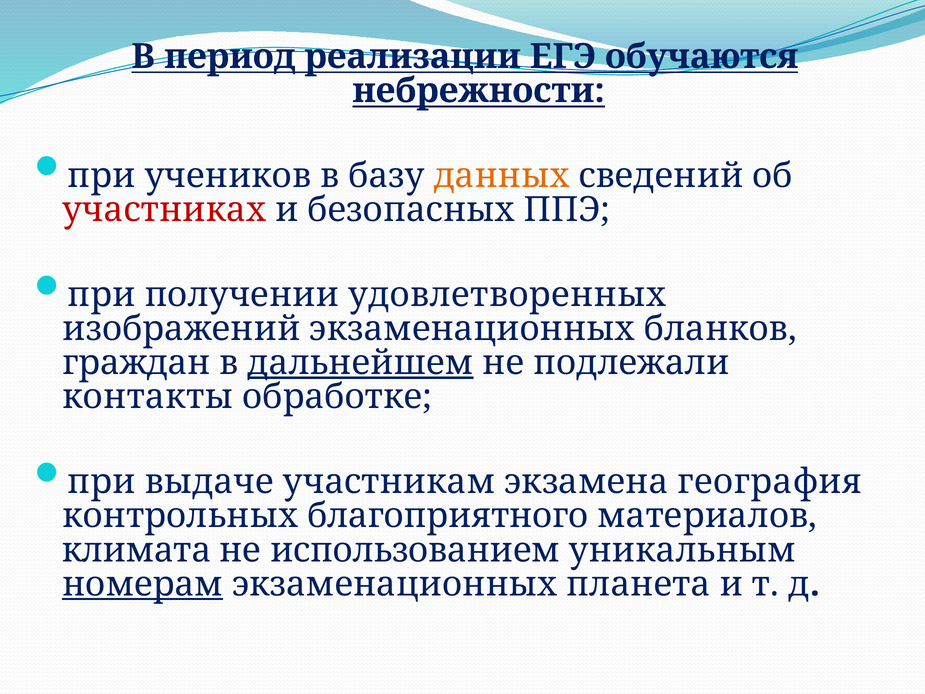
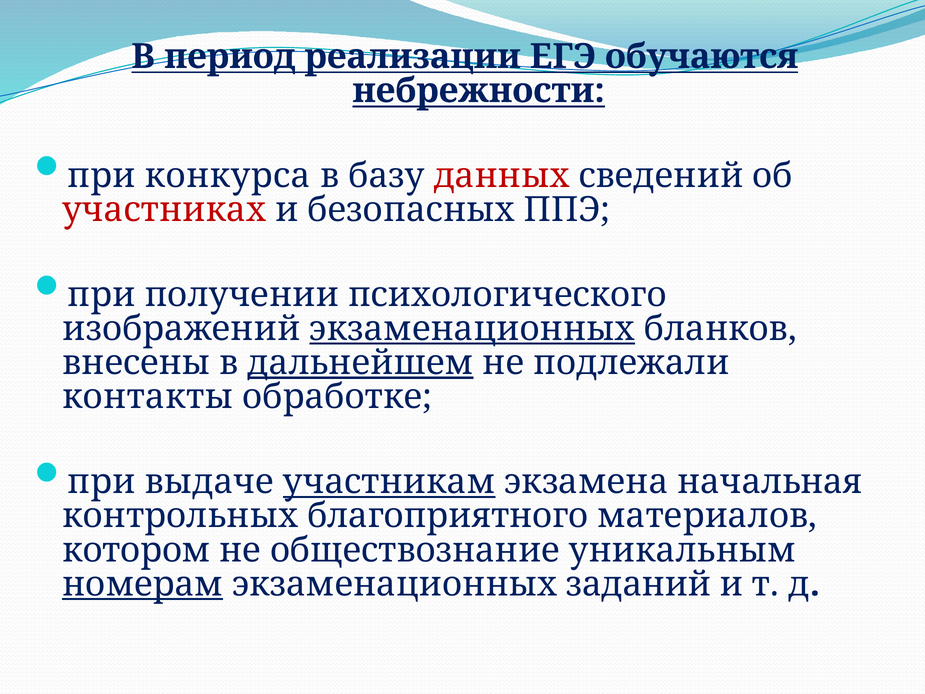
учеников: учеников -> конкурса (228, 176)
данных colour: orange -> red (502, 176)
удовлетворенных: удовлетворенных -> психологического (507, 295)
экзаменационных underline: none -> present (472, 329)
граждан: граждан -> внесены (136, 363)
участникам underline: none -> present (389, 482)
география: география -> начальная (770, 482)
климата: климата -> котором (136, 550)
использованием: использованием -> обществознание (415, 550)
планета: планета -> заданий (639, 584)
